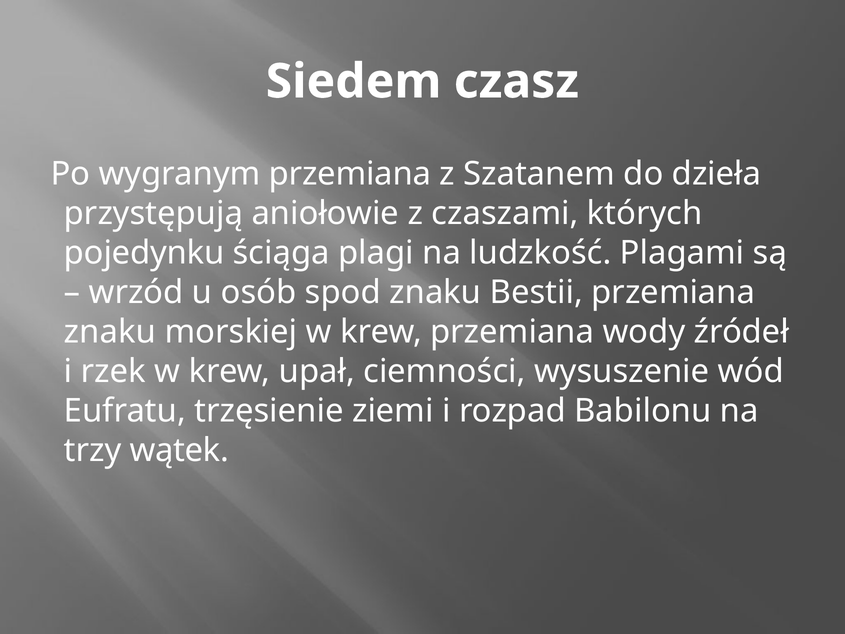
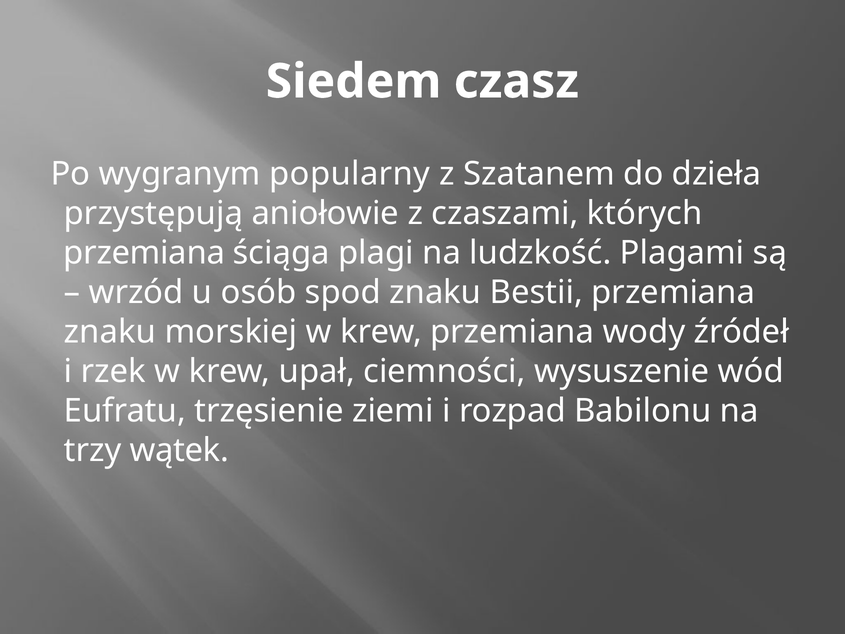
wygranym przemiana: przemiana -> popularny (350, 174)
pojedynku: pojedynku -> przemiana (144, 253)
